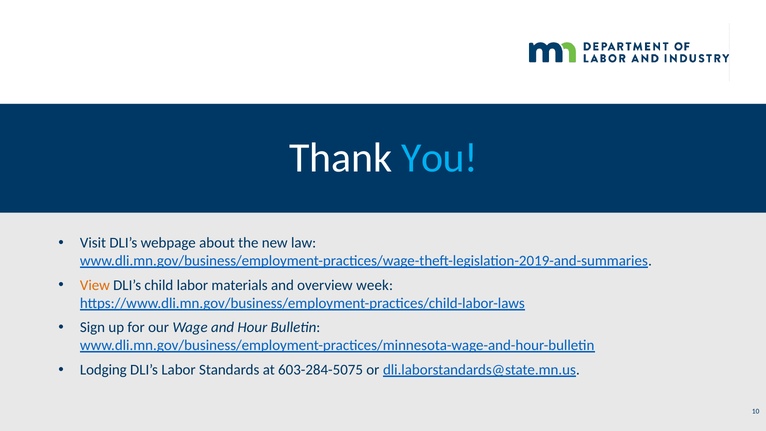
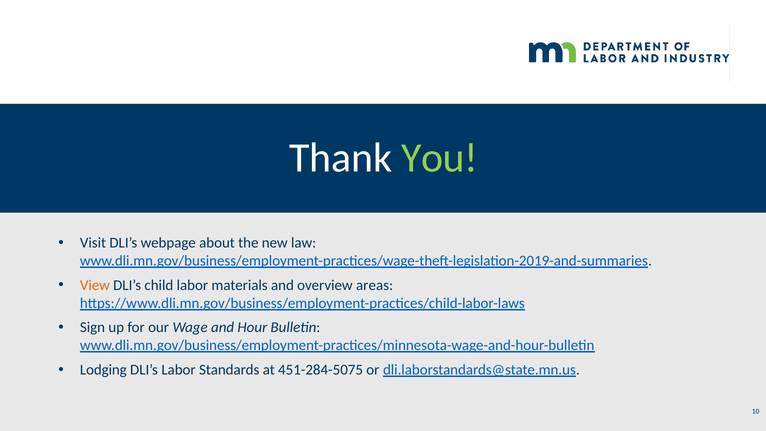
You colour: light blue -> light green (439, 158)
week: week -> areas (375, 285)
603-284-5075: 603-284-5075 -> 451-284-5075 (321, 370)
